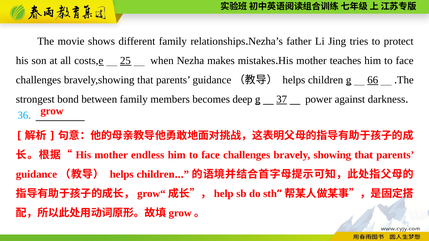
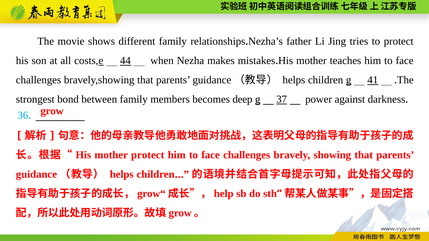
25: 25 -> 44 (125, 61)
66: 66 -> 41 (373, 80)
mother endless: endless -> protect (148, 155)
